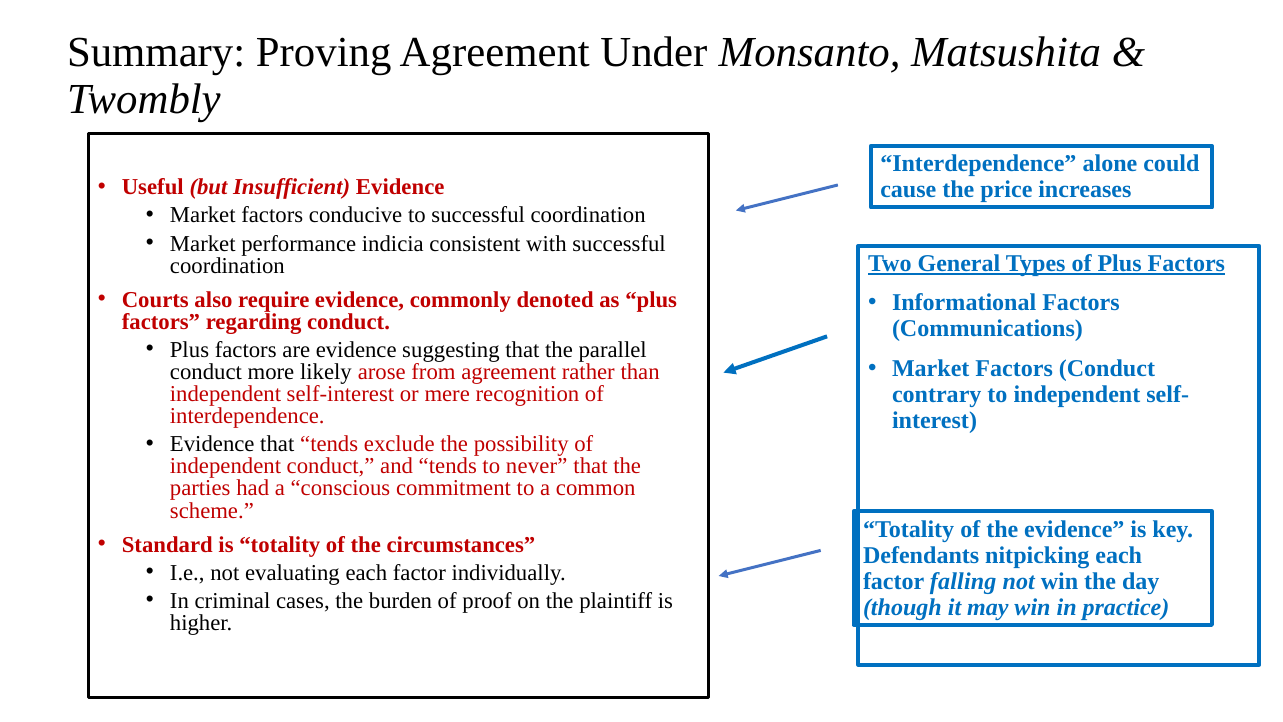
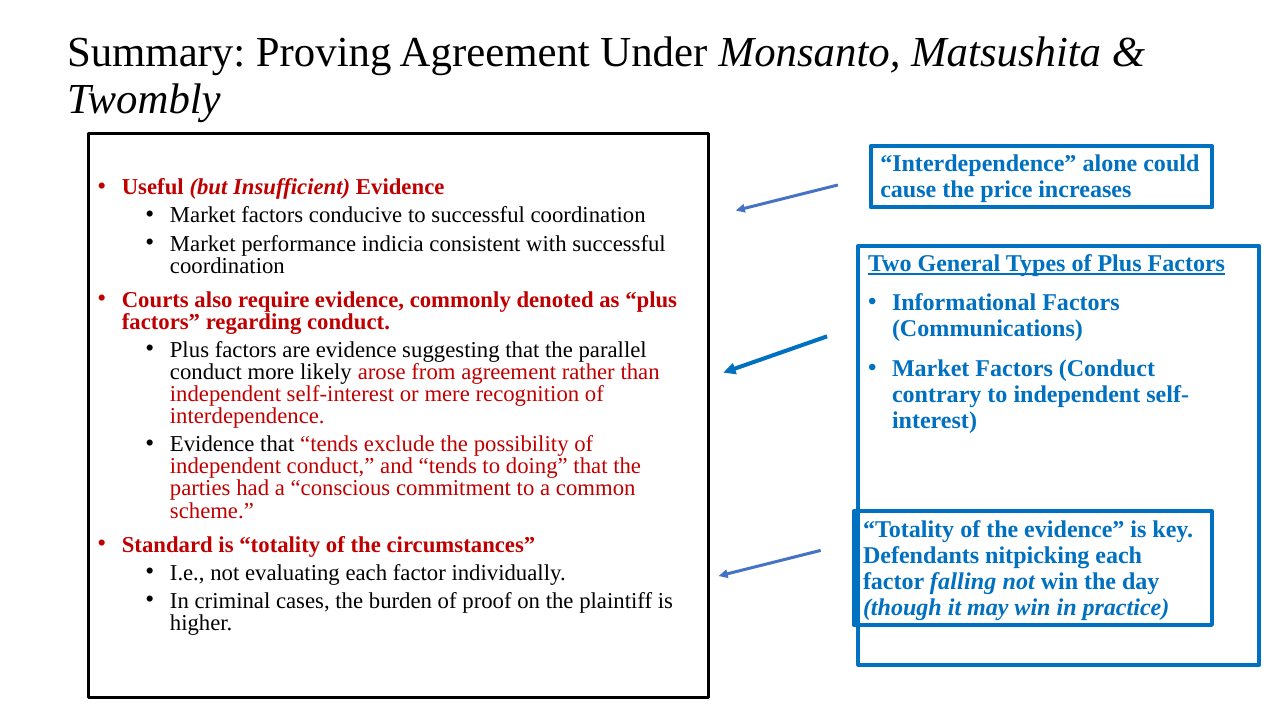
never: never -> doing (537, 466)
